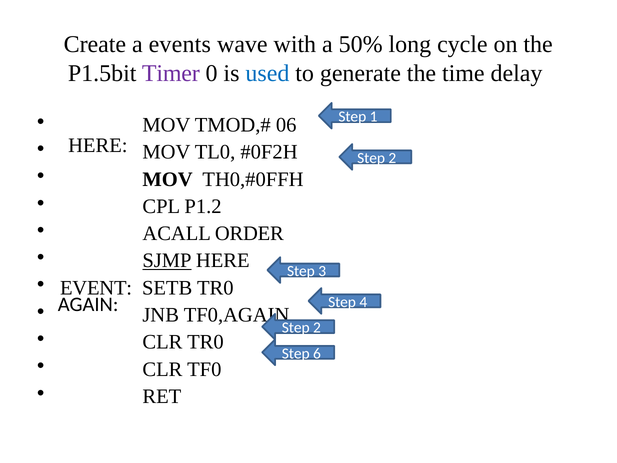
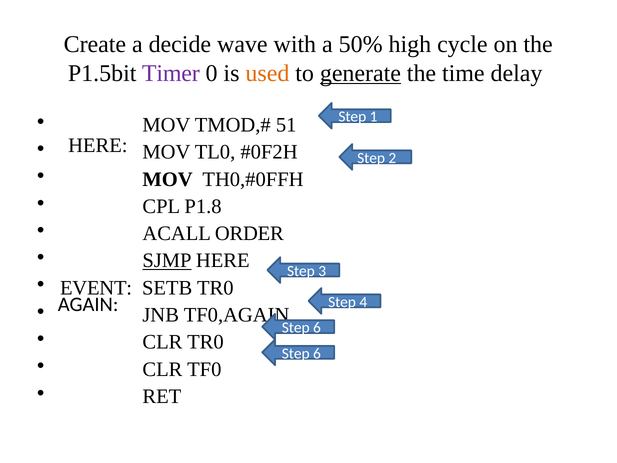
events: events -> decide (180, 44)
long: long -> high (410, 44)
used colour: blue -> orange (267, 73)
generate underline: none -> present (360, 73)
06: 06 -> 51 (286, 125)
P1.2: P1.2 -> P1.8 (203, 206)
2: 2 -> 6 (317, 328)
